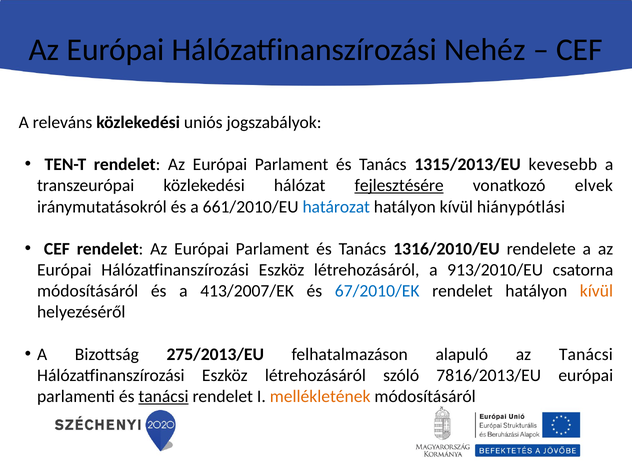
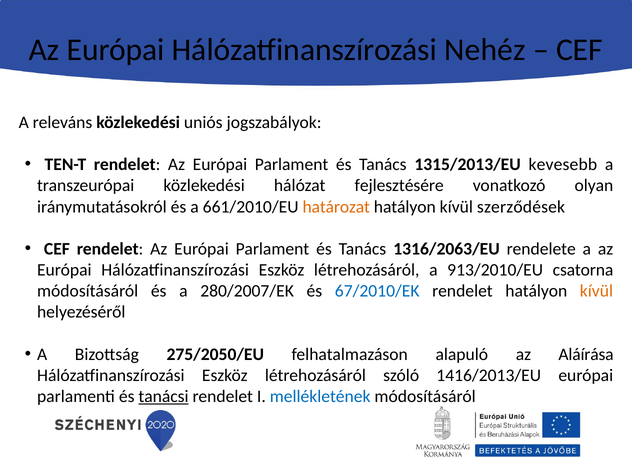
fejlesztésére underline: present -> none (399, 186)
elvek: elvek -> olyan (594, 186)
határozat colour: blue -> orange (336, 207)
hiánypótlási: hiánypótlási -> szerződések (521, 207)
1316/2010/EU: 1316/2010/EU -> 1316/2063/EU (447, 249)
413/2007/EK: 413/2007/EK -> 280/2007/EK (247, 291)
275/2013/EU: 275/2013/EU -> 275/2050/EU (215, 354)
az Tanácsi: Tanácsi -> Aláírása (586, 354)
7816/2013/EU: 7816/2013/EU -> 1416/2013/EU (489, 375)
mellékletének colour: orange -> blue (320, 396)
